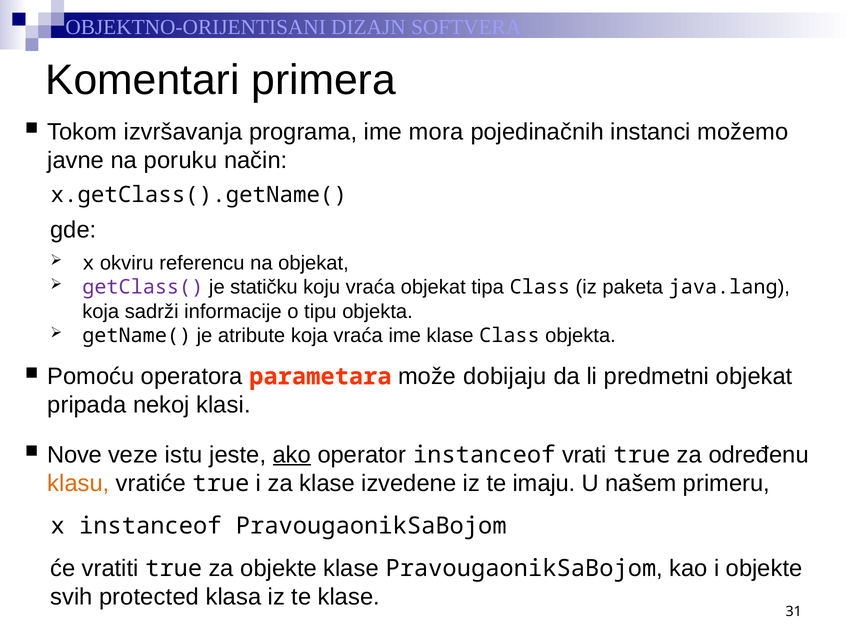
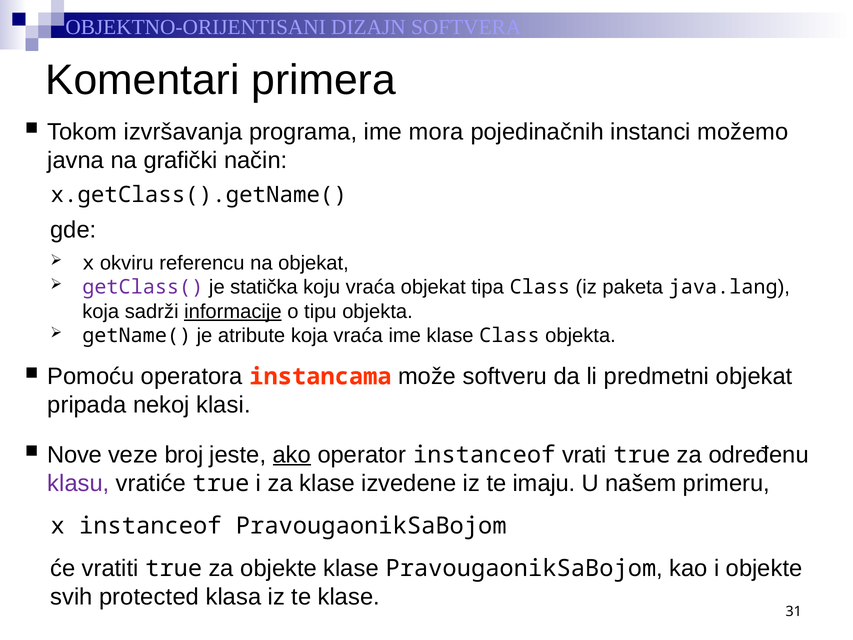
javne: javne -> javna (76, 160)
poruku: poruku -> grafički (181, 160)
statičku: statičku -> statička (264, 287)
informacije underline: none -> present (233, 311)
parametara: parametara -> instancama (320, 376)
dobijaju: dobijaju -> softveru (505, 376)
istu: istu -> broj (184, 455)
klasu colour: orange -> purple (78, 483)
